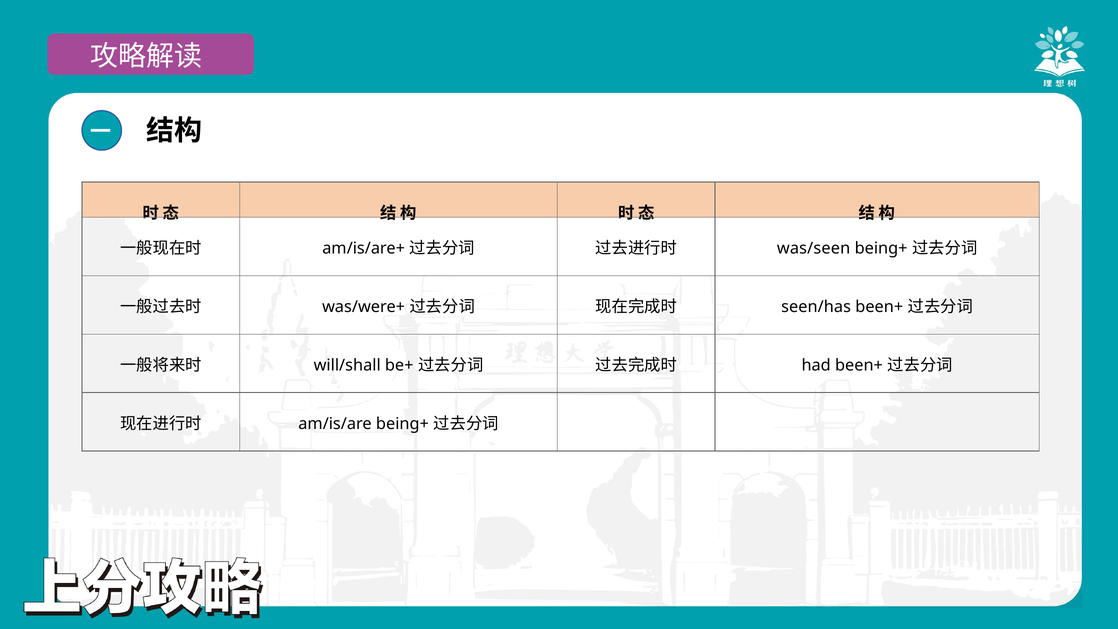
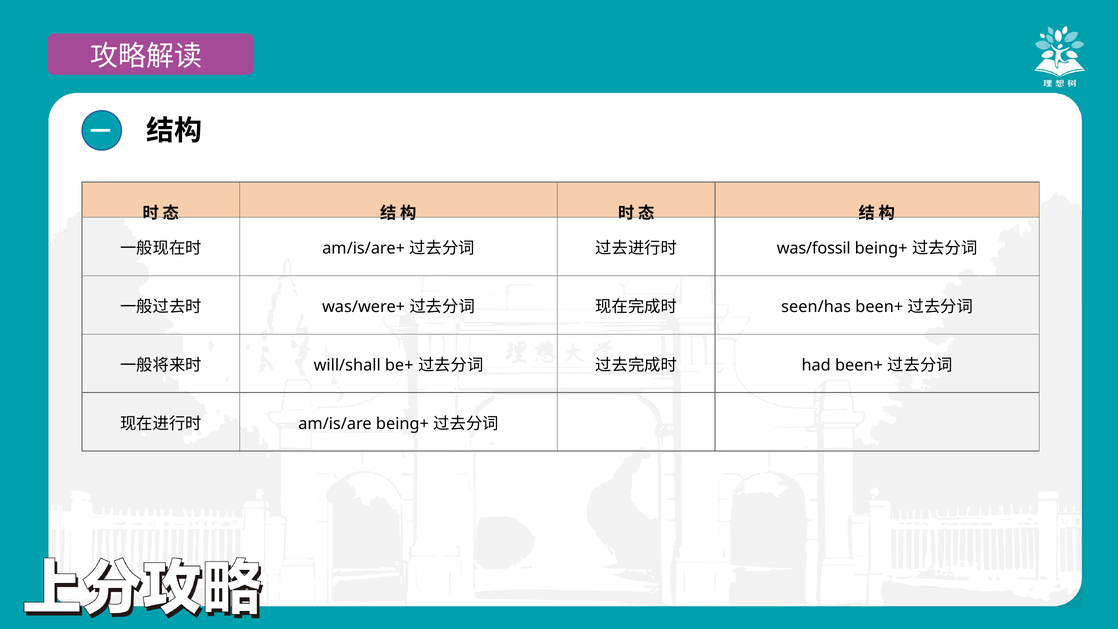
was/seen: was/seen -> was/fossil (814, 249)
